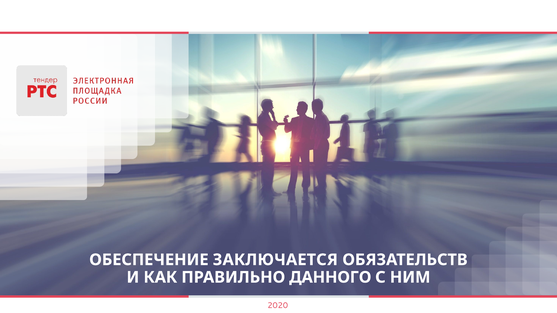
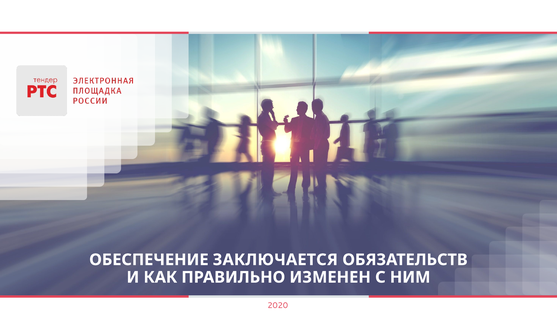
ДАННОГО: ДАННОГО -> ИЗМЕНЕН (330, 278)
